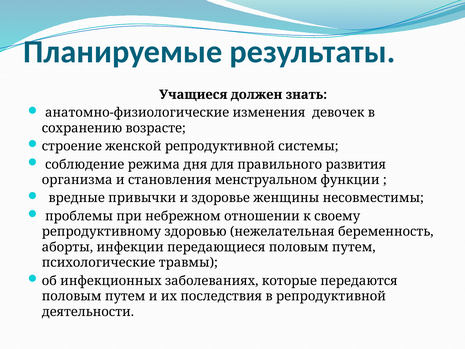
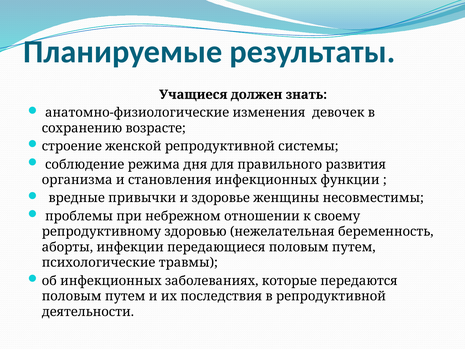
становления менструальном: менструальном -> инфекционных (266, 180)
